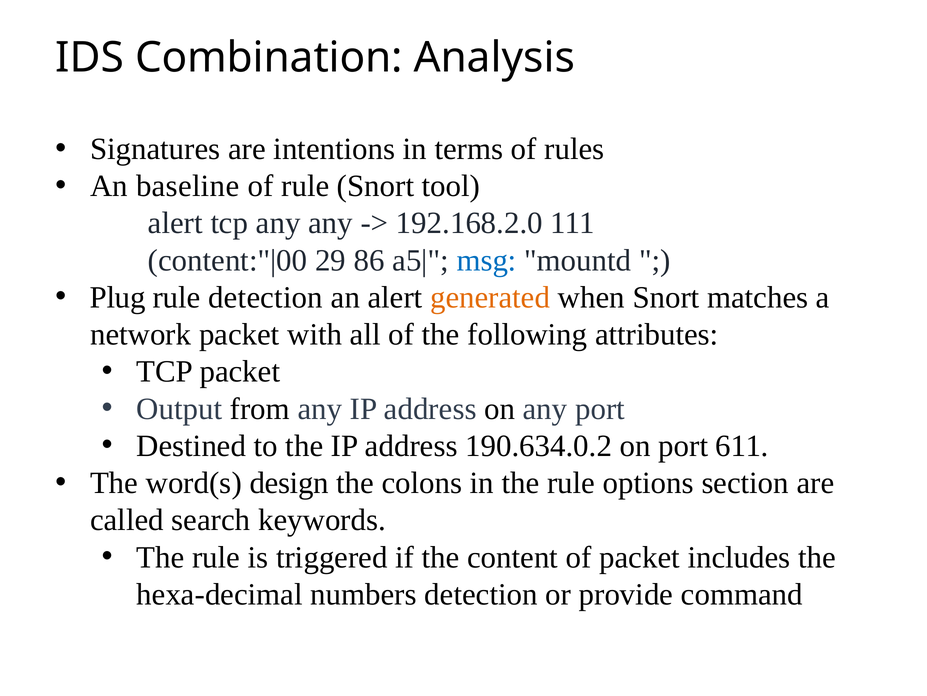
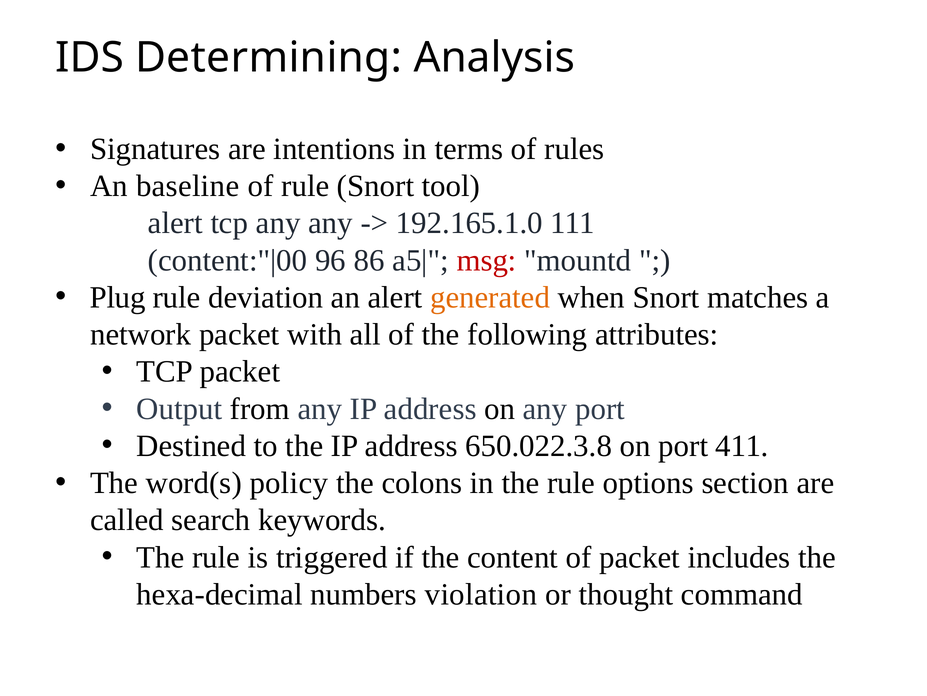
Combination: Combination -> Determining (269, 58)
192.168.2.0: 192.168.2.0 -> 192.165.1.0 (469, 223)
29: 29 -> 96 (330, 260)
msg colour: blue -> red (487, 260)
rule detection: detection -> deviation (266, 297)
190.634.0.2: 190.634.0.2 -> 650.022.3.8 (539, 445)
611: 611 -> 411 (742, 445)
design: design -> policy (289, 483)
numbers detection: detection -> violation (481, 594)
provide: provide -> thought (626, 594)
